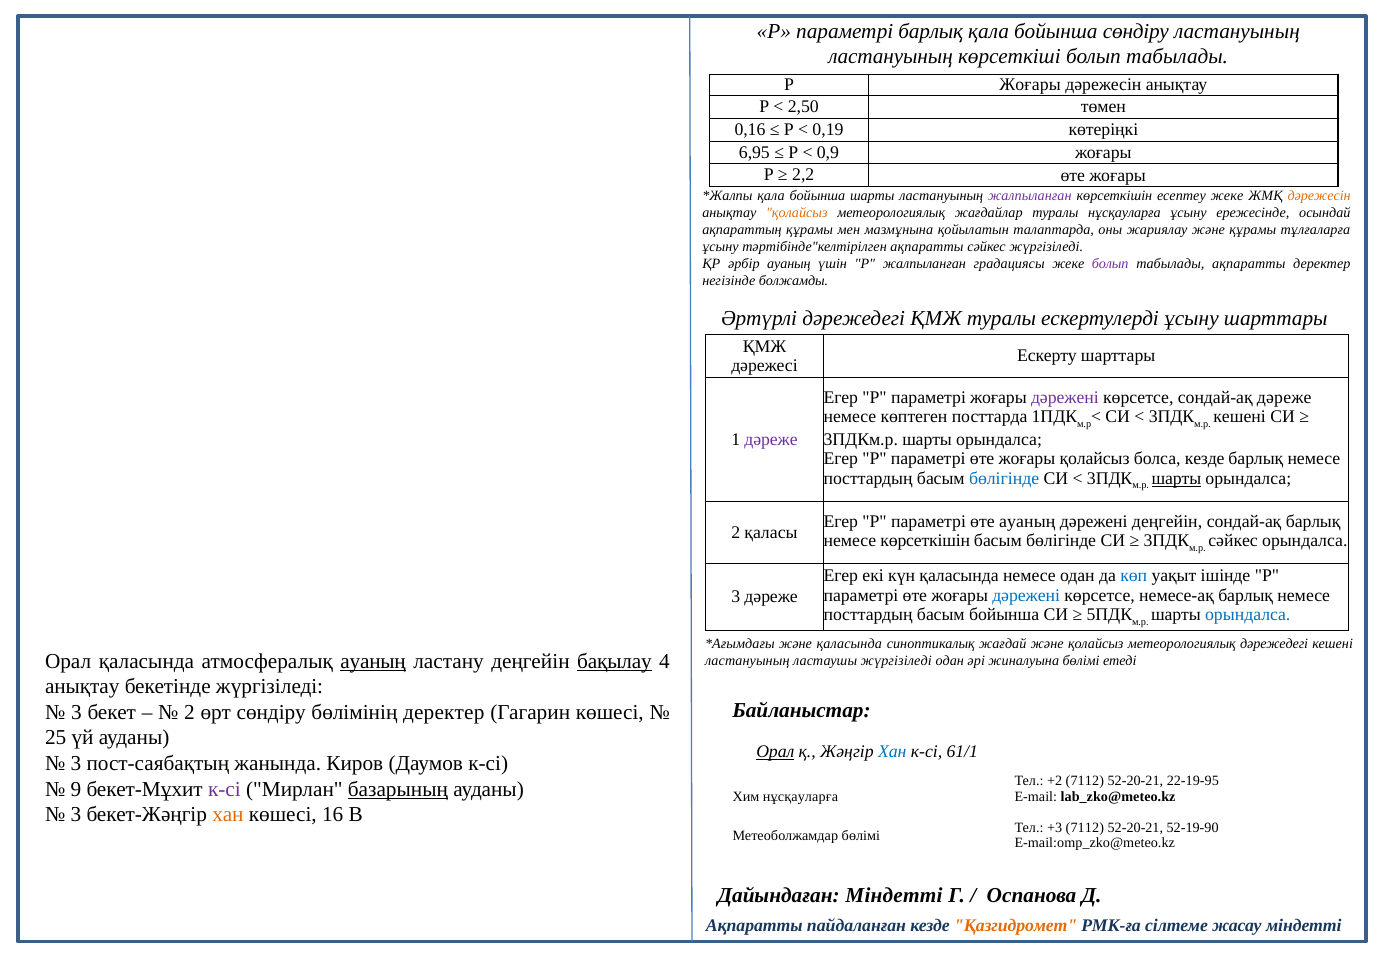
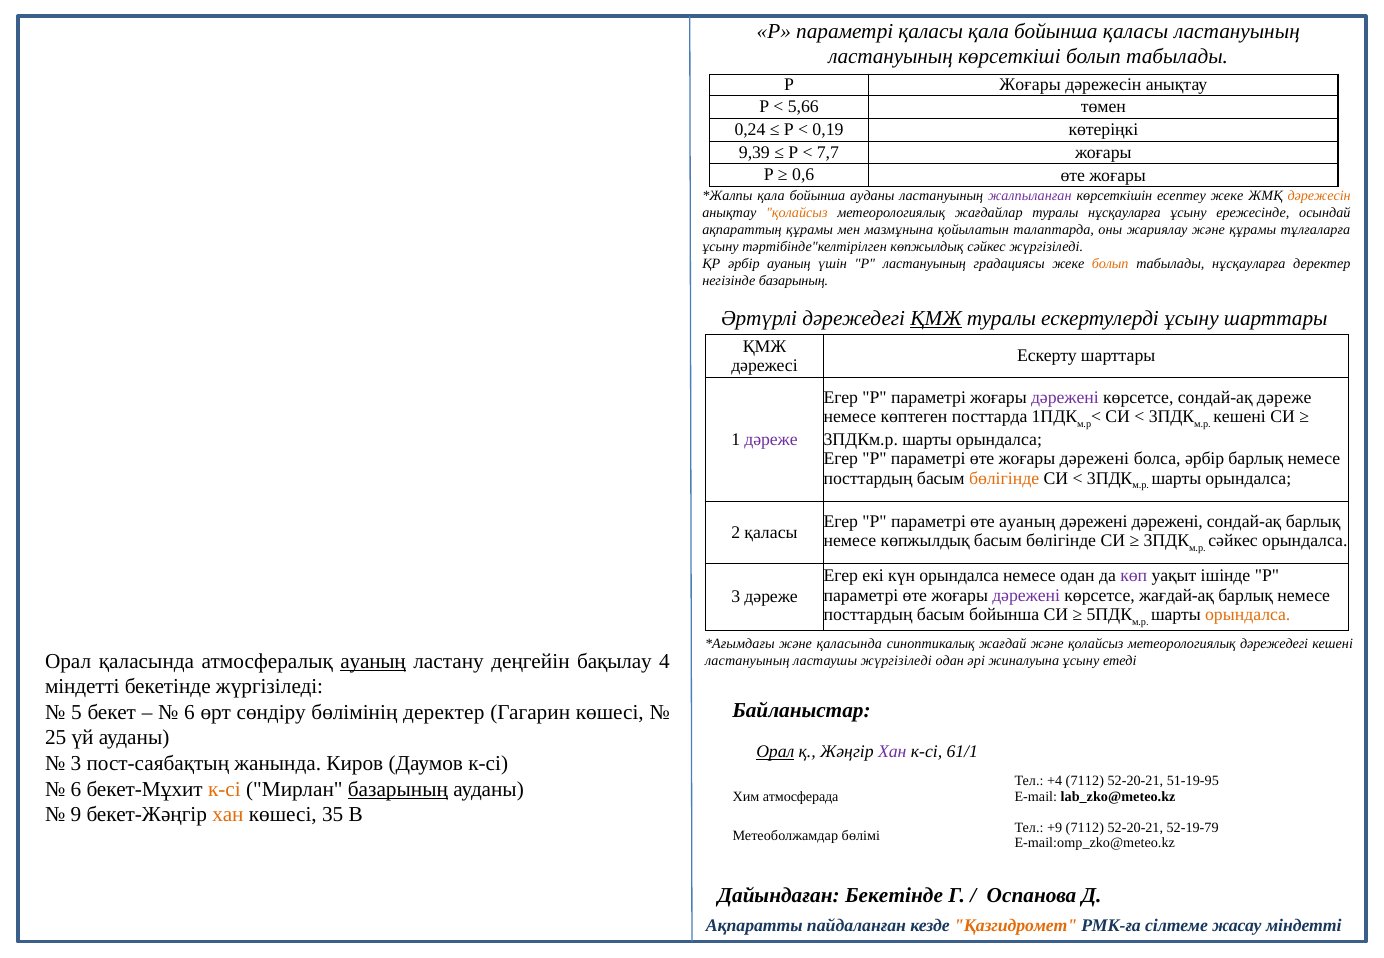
параметрі барлық: барлық -> қаласы (931, 31)
бойынша сөндіру: сөндіру -> қаласы (1136, 31)
2,50: 2,50 -> 5,66 (803, 107)
0,16: 0,16 -> 0,24 (750, 129)
6,95: 6,95 -> 9,39 (754, 152)
0,9: 0,9 -> 7,7 (828, 152)
2,2: 2,2 -> 0,6 (803, 175)
бойынша шарты: шарты -> ауданы (872, 195)
тәртібінде"келтірілген ақпаратты: ақпаратты -> көпжылдық (927, 246)
Р жалпыланған: жалпыланған -> ластануының (924, 263)
болып colour: purple -> orange (1110, 263)
табылады ақпаратты: ақпаратты -> нұсқауларға (1249, 263)
негізінде болжамды: болжамды -> базарының (794, 280)
ҚМЖ underline: none -> present (936, 319)
қолайсыз: қолайсыз -> дәрежені (1094, 459)
болса кезде: кезде -> әрбір (1205, 459)
бөлігінде colour: blue -> orange (1004, 479)
шарты underline: present -> none (1176, 479)
дәрежені деңгейін: деңгейін -> дәрежені (1167, 521)
немесе көрсеткішін: көрсеткішін -> көпжылдық (925, 541)
күн қаласында: қаласында -> орындалса (959, 576)
көп colour: blue -> purple (1134, 576)
дәрежені colour: blue -> purple (1026, 596)
немесе-ақ: немесе-ақ -> жағдай-ақ (1177, 596)
орындалса colour: blue -> orange (1248, 615)
бақылау underline: present -> none (614, 661)
жиналуына бөлімі: бөлімі -> ұсыну (1081, 661)
анықтау: анықтау -> міндетті (82, 687)
3: 3 -> 5 (76, 713)
2: 2 -> 6 (189, 713)
Хан colour: blue -> purple (892, 752)
+2: +2 -> +4 (1055, 781)
22-19-95: 22-19-95 -> 51-19-95 (1193, 781)
9: 9 -> 6 (76, 789)
к-сі colour: purple -> orange (224, 789)
Хим нұсқауларға: нұсқауларға -> атмосферада (801, 796)
3: 3 -> 9 (76, 815)
16: 16 -> 35 (333, 815)
+3: +3 -> +9 (1055, 828)
52-19-90: 52-19-90 -> 52-19-79 (1193, 828)
Дайындаған Міндетті: Міндетті -> Бекетінде (894, 896)
